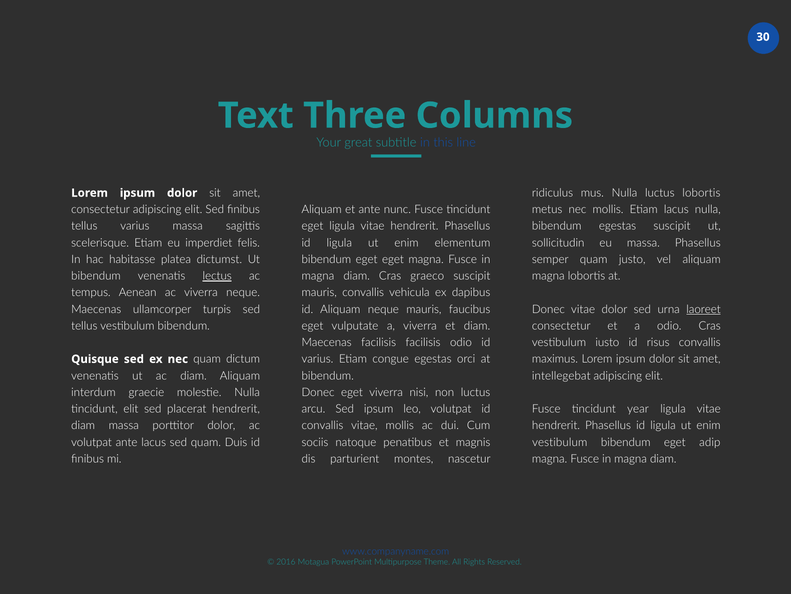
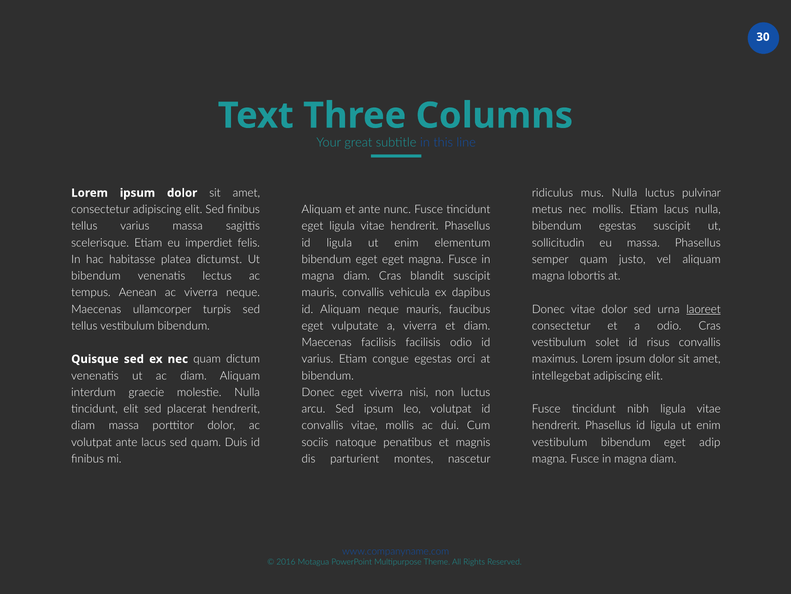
luctus lobortis: lobortis -> pulvinar (702, 193)
lectus underline: present -> none (217, 276)
graeco: graeco -> blandit (427, 276)
iusto: iusto -> solet (607, 342)
year: year -> nibh (638, 408)
